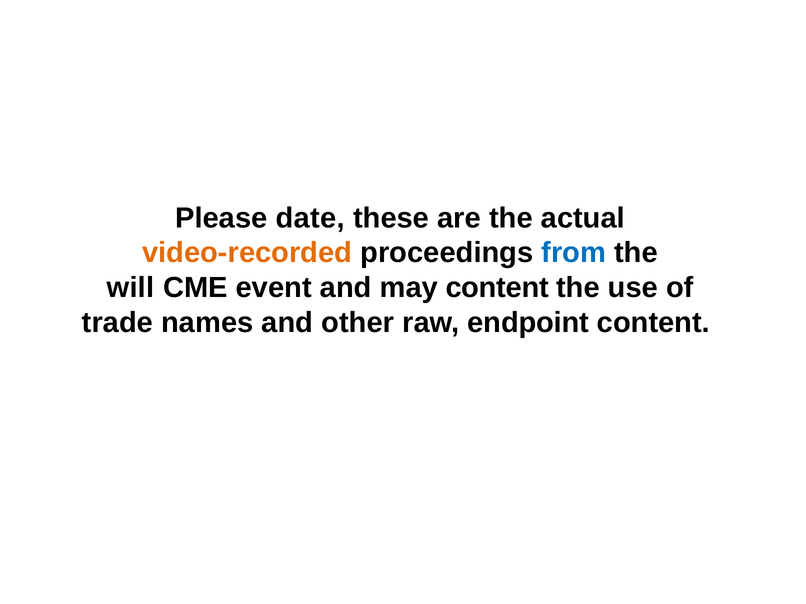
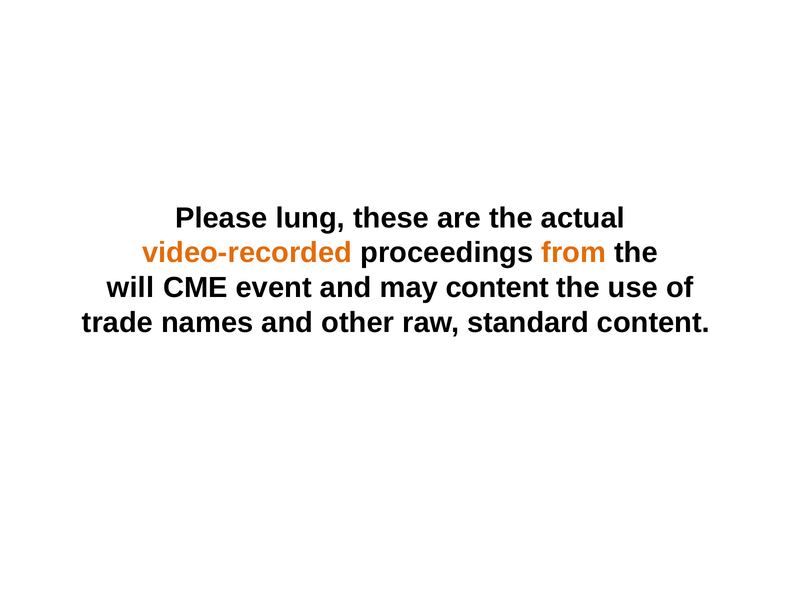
date: date -> lung (310, 218)
from colour: blue -> orange (574, 253)
endpoint: endpoint -> standard (528, 323)
